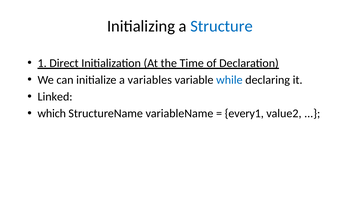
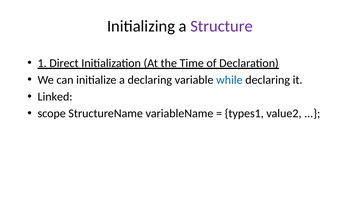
Structure colour: blue -> purple (222, 26)
a variables: variables -> declaring (150, 80)
which: which -> scope (52, 114)
every1: every1 -> types1 (244, 114)
